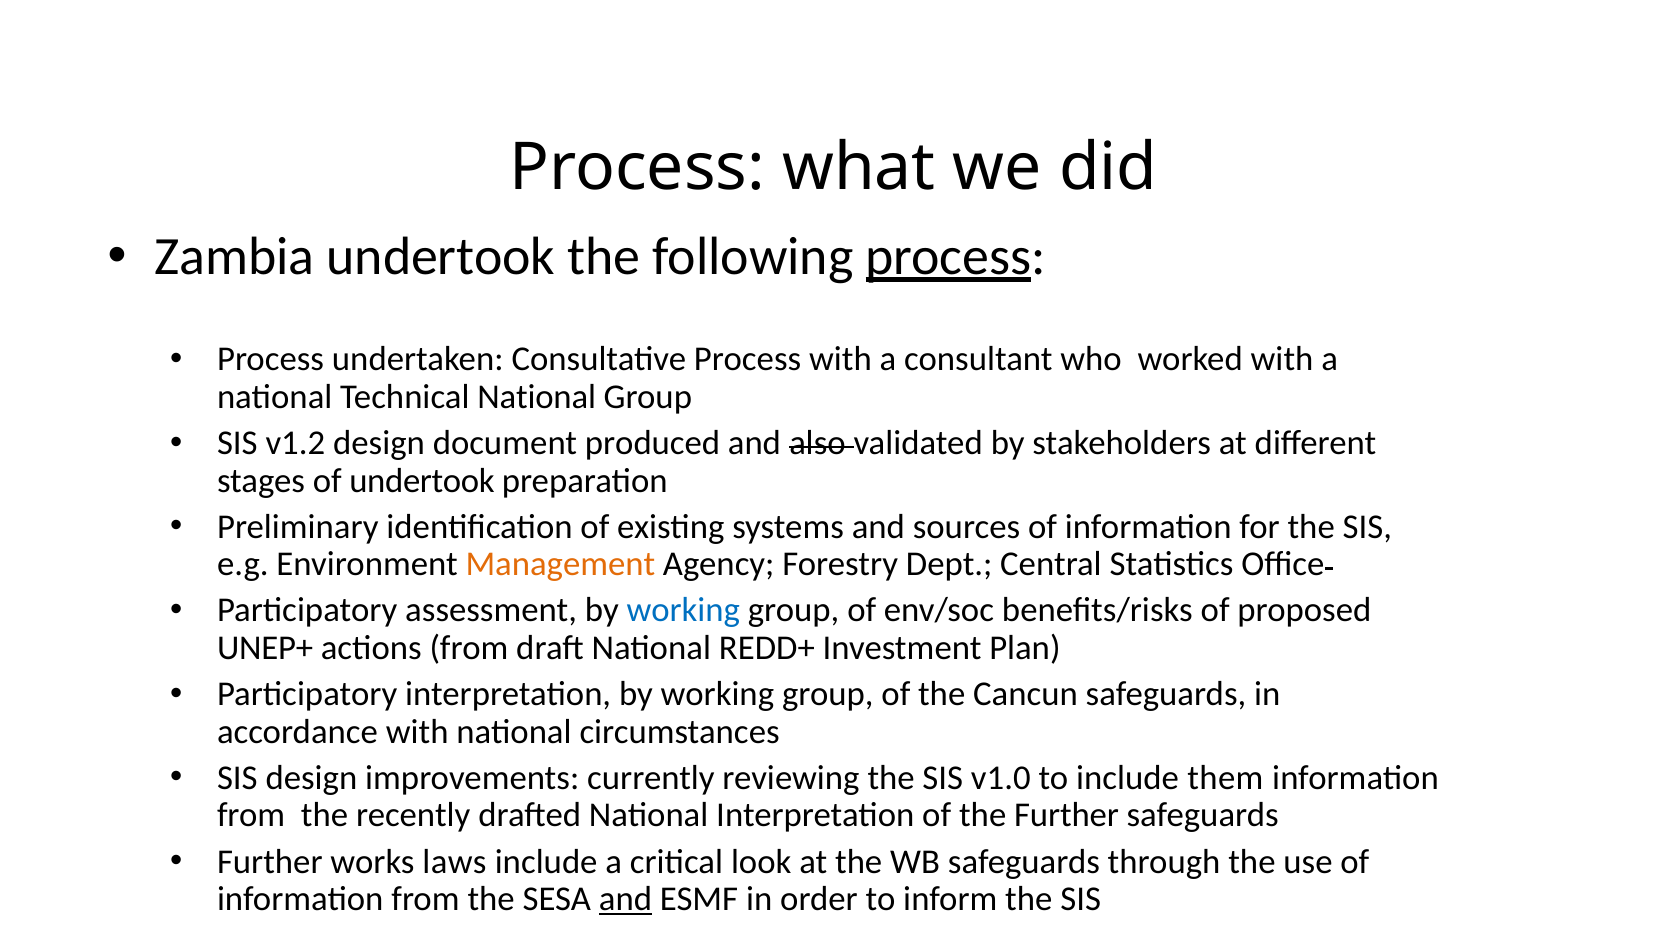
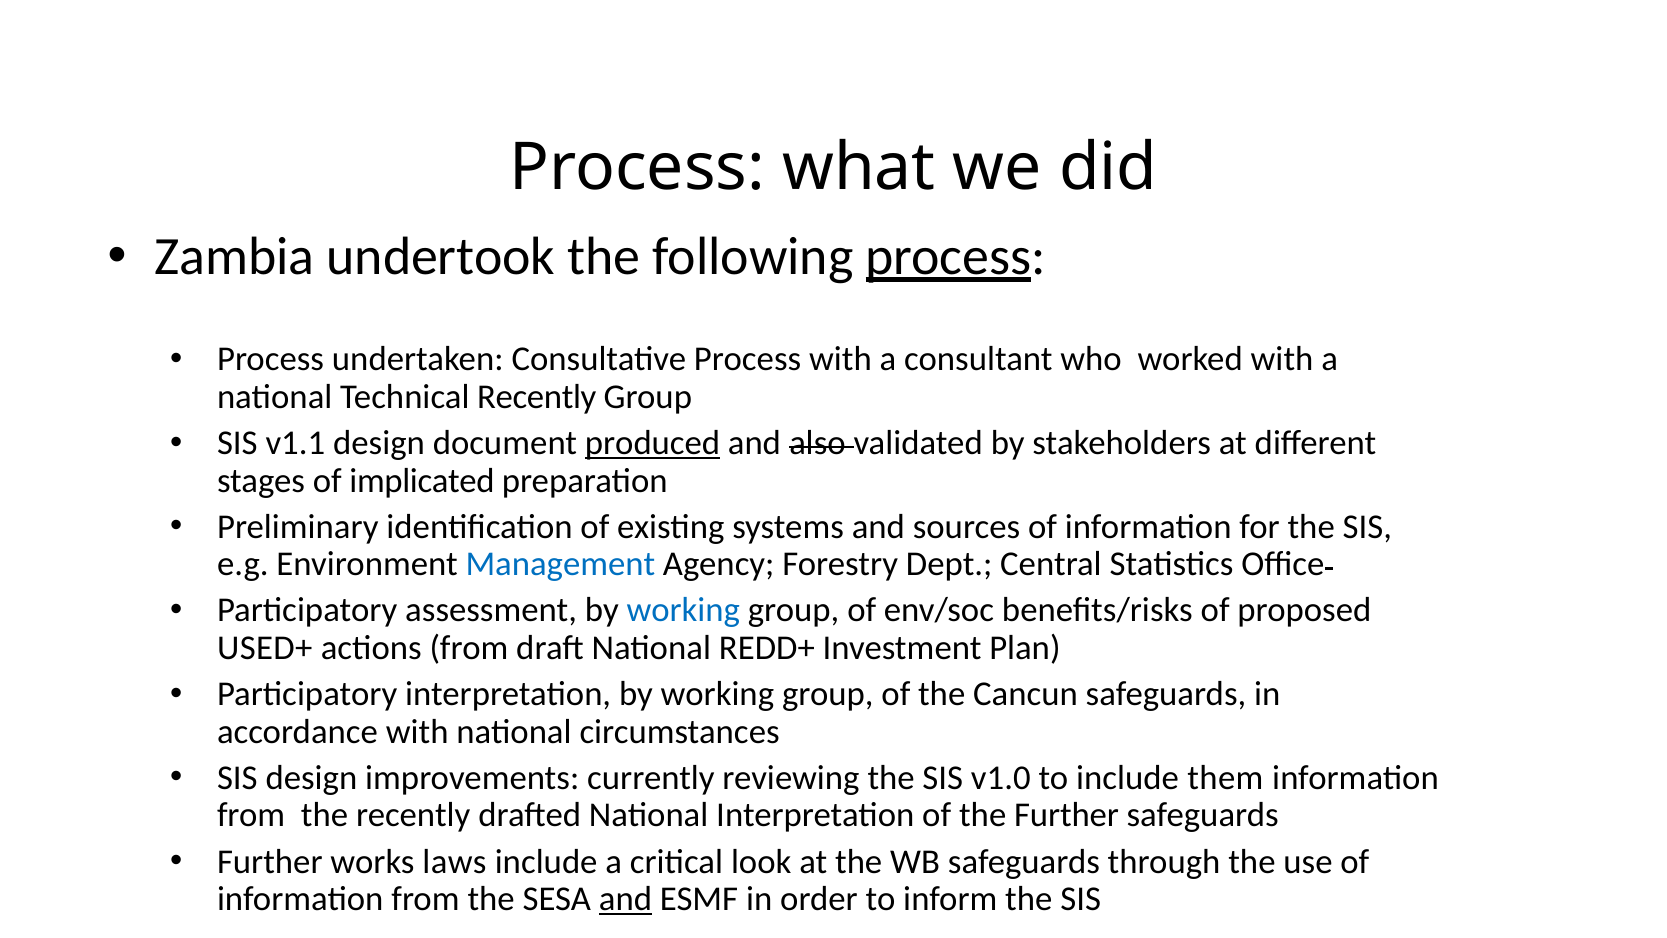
Technical National: National -> Recently (537, 397)
v1.2: v1.2 -> v1.1 (295, 443)
produced underline: none -> present (652, 443)
of undertook: undertook -> implicated (422, 480)
Management colour: orange -> blue (560, 564)
UNEP+: UNEP+ -> USED+ (265, 648)
